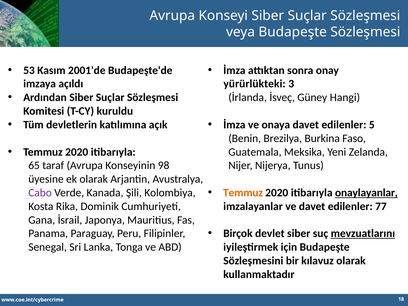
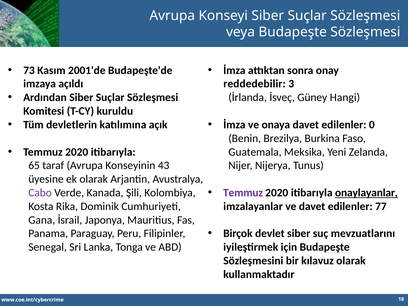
53: 53 -> 73 (29, 70)
yürürlükteki: yürürlükteki -> reddedebilir (255, 84)
5: 5 -> 0 (372, 125)
98: 98 -> 43 (164, 166)
Temmuz colour: orange -> purple (243, 193)
mevzuatlarını underline: present -> none (363, 234)
